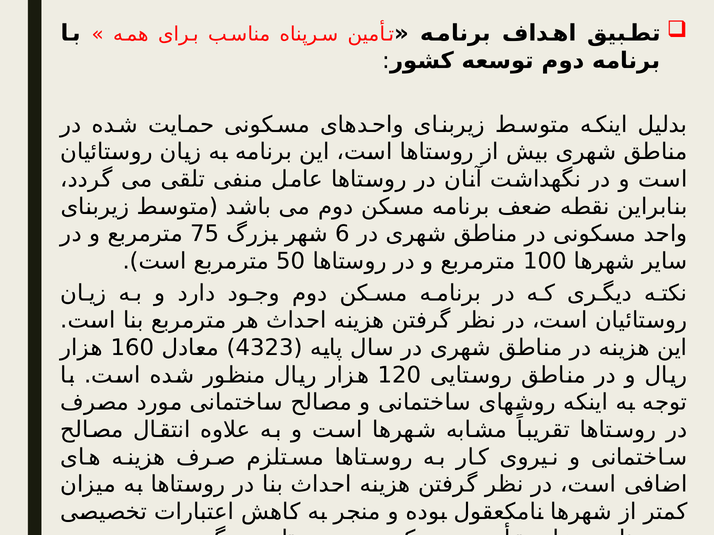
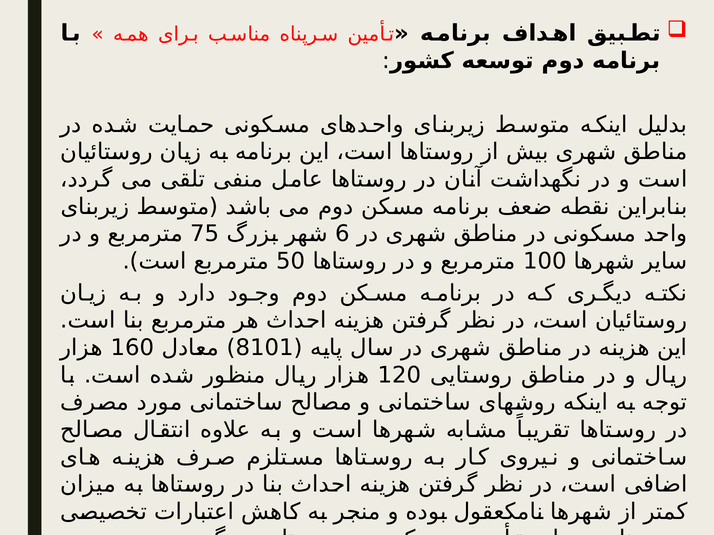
4323: 4323 -> 8101 (265, 348)
